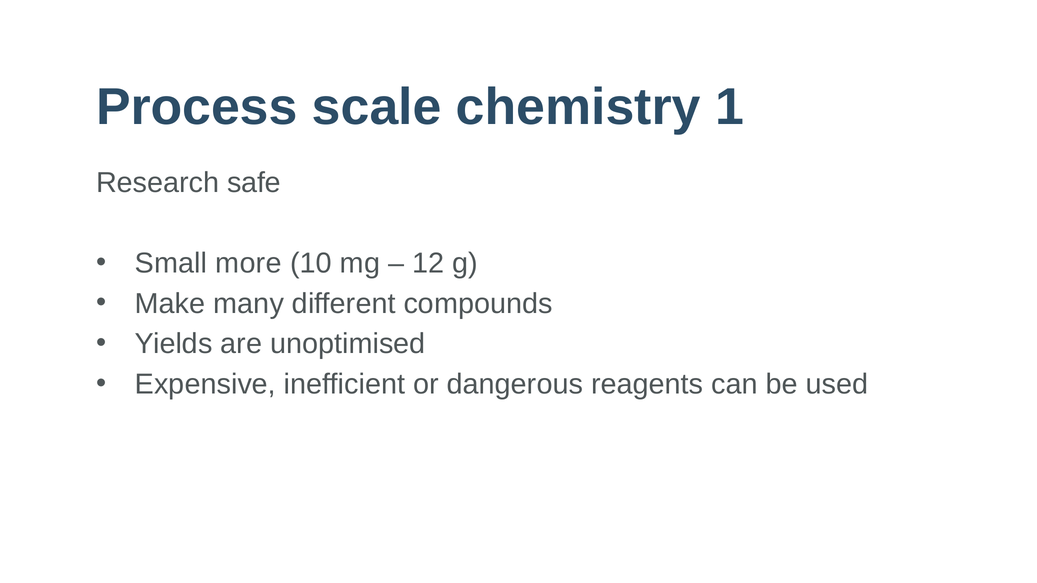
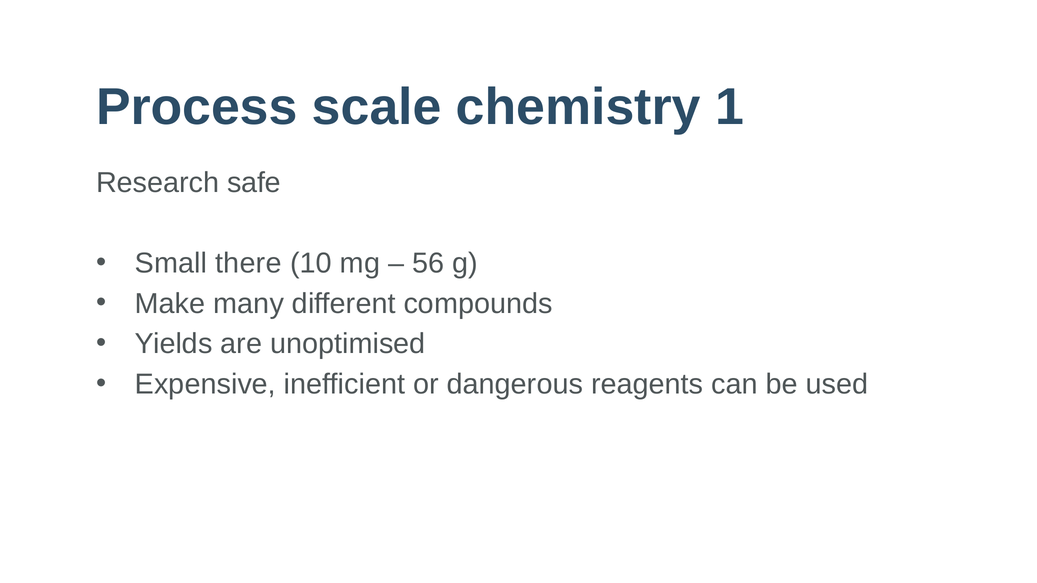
more: more -> there (248, 263)
12: 12 -> 56 (428, 263)
